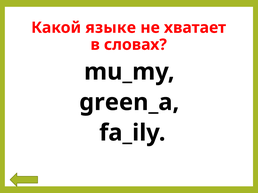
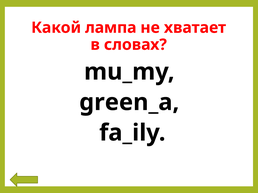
языке: языке -> лампа (111, 28)
